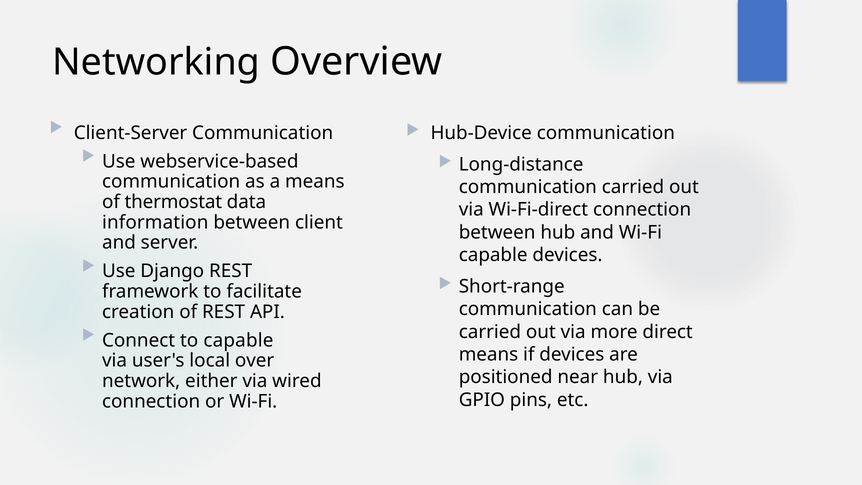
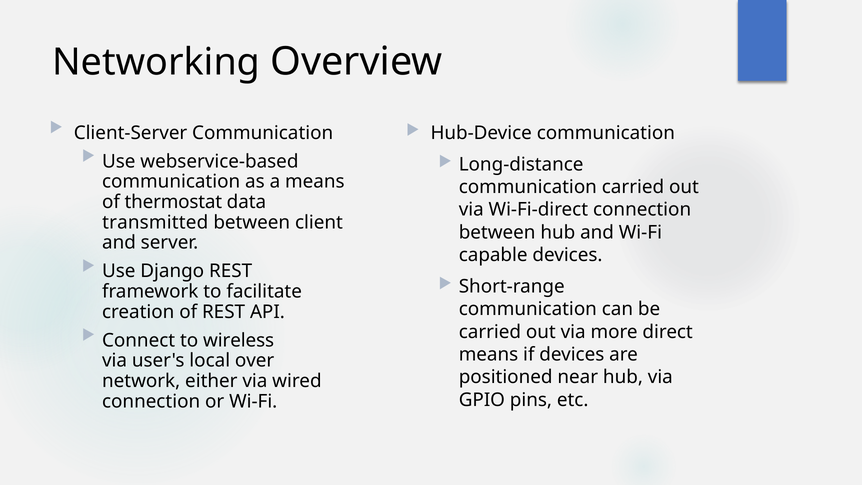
information: information -> transmitted (155, 222)
to capable: capable -> wireless (239, 340)
